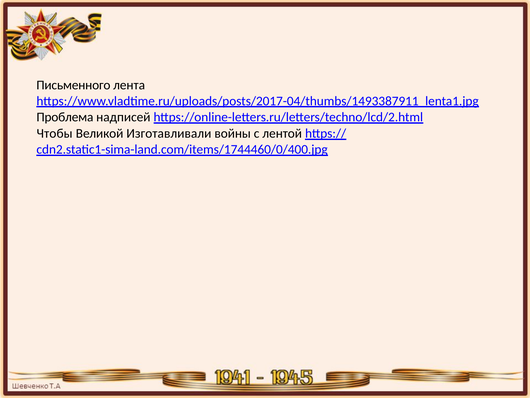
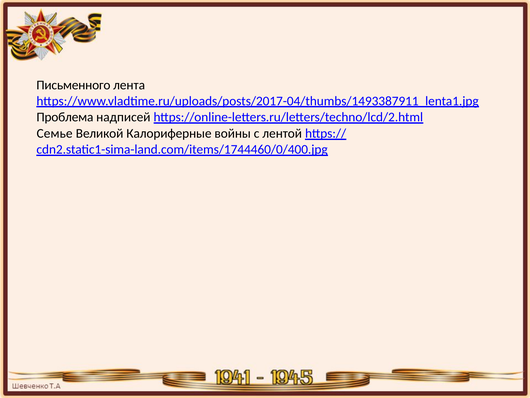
Чтобы: Чтобы -> Семье (55, 133)
Изготавливали: Изготавливали -> Калориферные (169, 133)
